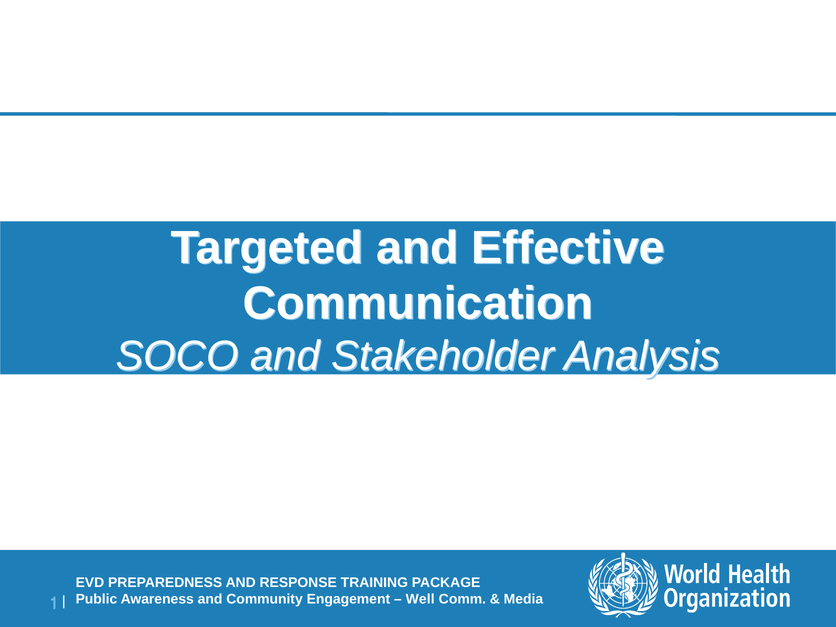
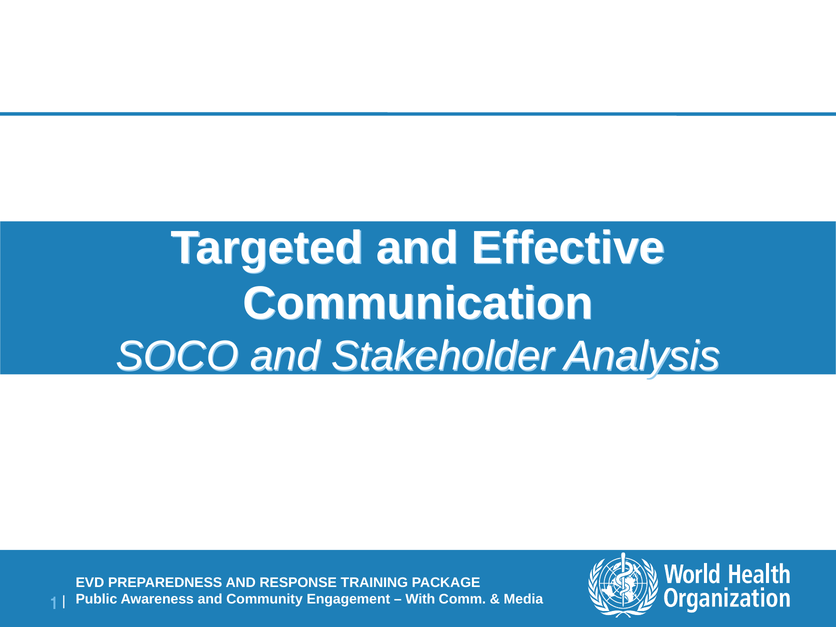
Well: Well -> With (420, 599)
